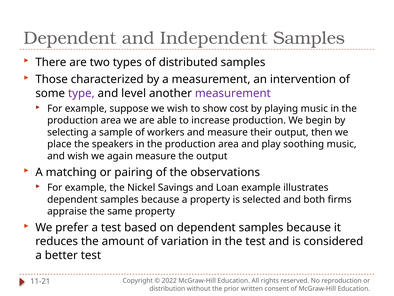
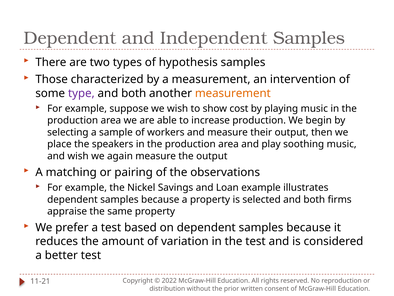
distributed: distributed -> hypothesis (188, 62)
level: level -> both (134, 93)
measurement colour: purple -> orange (233, 93)
